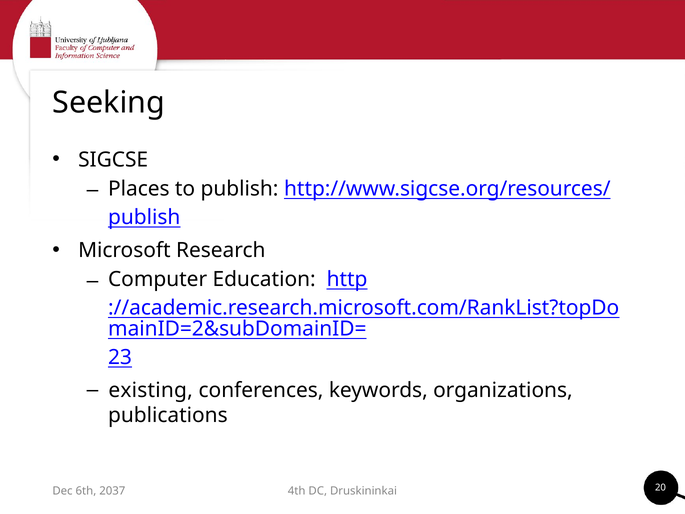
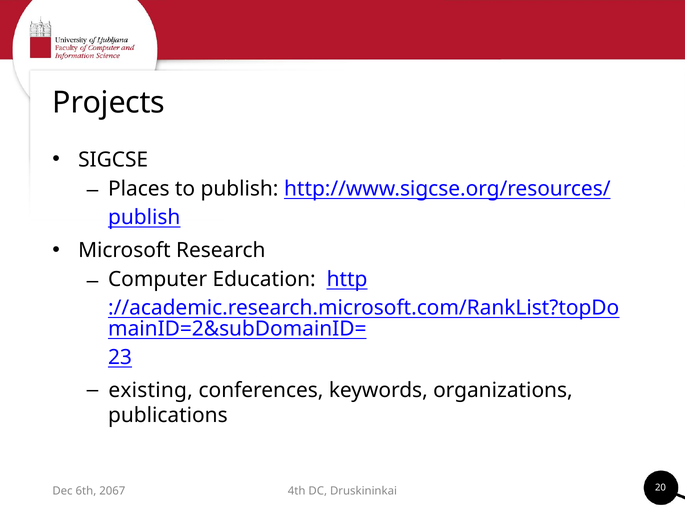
Seeking: Seeking -> Projects (109, 102)
2037: 2037 -> 2067 (112, 491)
